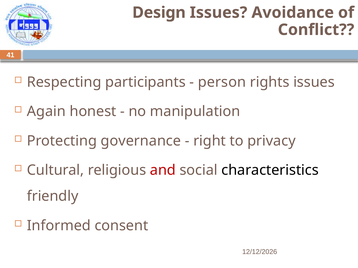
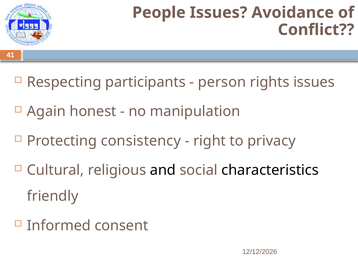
Design: Design -> People (159, 13)
governance: governance -> consistency (141, 141)
and colour: red -> black (163, 171)
